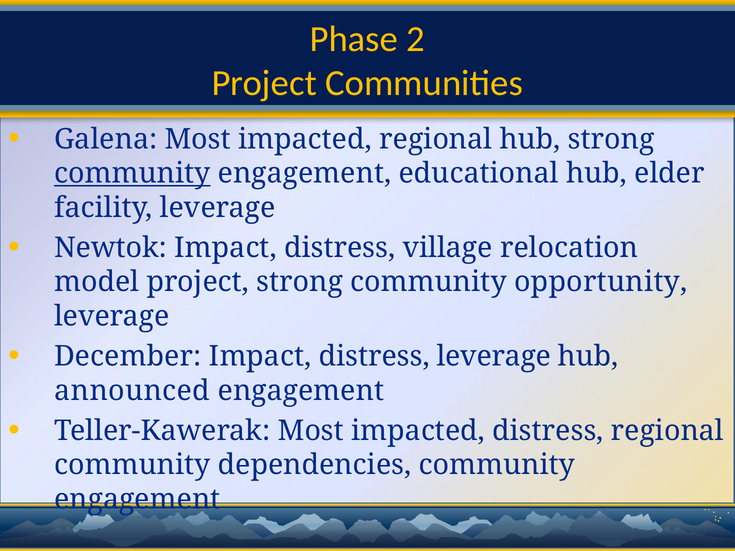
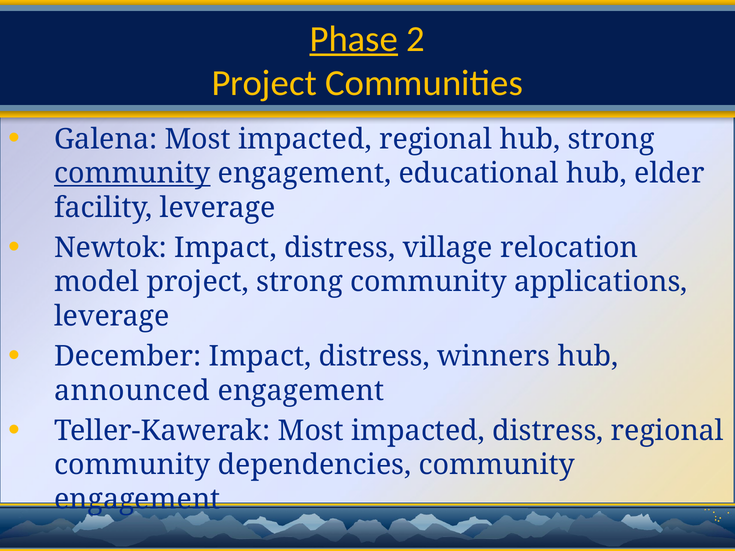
Phase underline: none -> present (354, 39)
opportunity: opportunity -> applications (601, 282)
distress leverage: leverage -> winners (494, 357)
